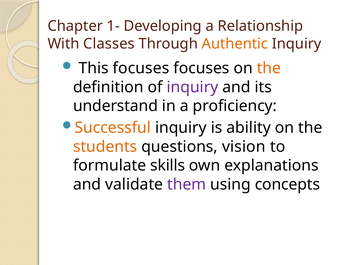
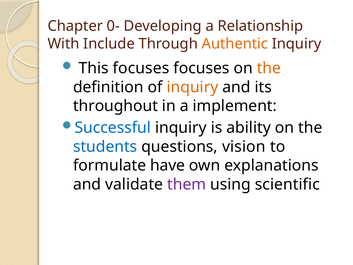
1-: 1- -> 0- (113, 26)
Classes: Classes -> Include (109, 44)
inquiry colour: purple -> orange (192, 87)
understand: understand -> throughout (115, 106)
proficiency: proficiency -> implement (235, 106)
Successful colour: orange -> blue (113, 128)
students colour: orange -> blue (105, 146)
skills: skills -> have (168, 165)
concepts: concepts -> scientific (287, 184)
